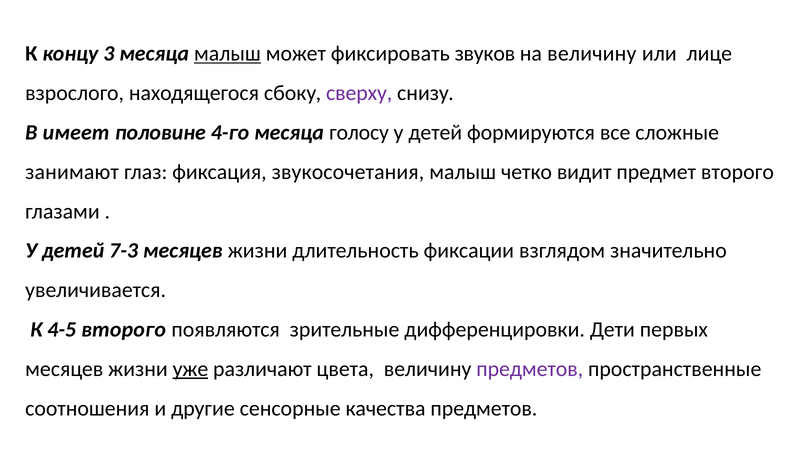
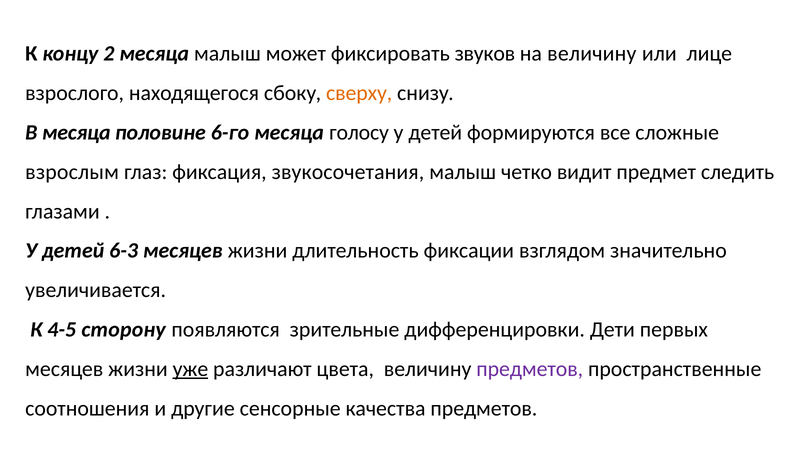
3: 3 -> 2 (109, 54)
малыш underline: present -> none (227, 54)
сверху colour: purple -> orange (359, 93)
В имеет: имеет -> месяца (76, 132)
4-го: 4-го -> 6-го (230, 132)
занимают: занимают -> взрослым (72, 172)
предмет второго: второго -> следить (738, 172)
7-3: 7-3 -> 6-3 (124, 250)
4-5 второго: второго -> сторону (124, 329)
